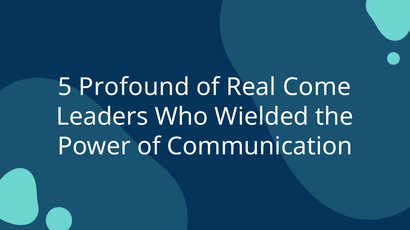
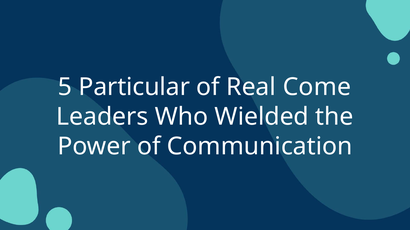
Profound: Profound -> Particular (134, 87)
